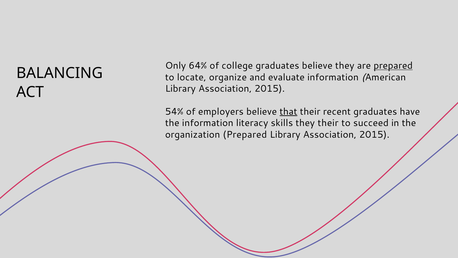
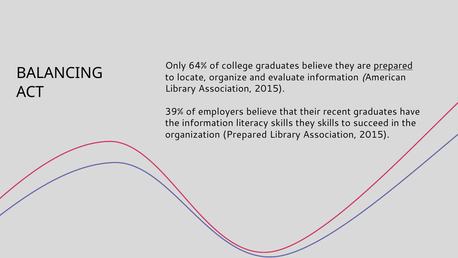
54%: 54% -> 39% (174, 111)
that underline: present -> none (288, 111)
they their: their -> skills (328, 123)
